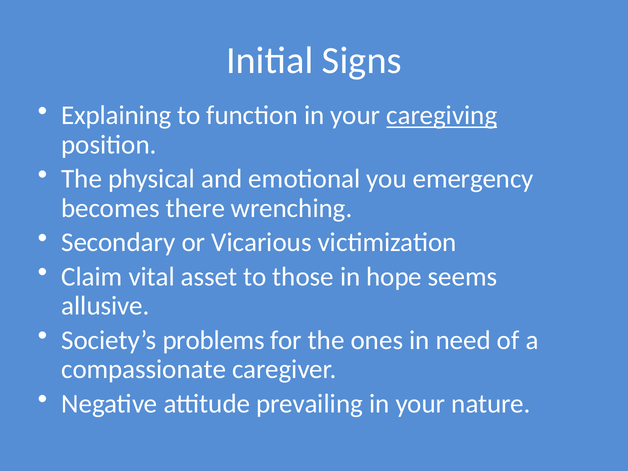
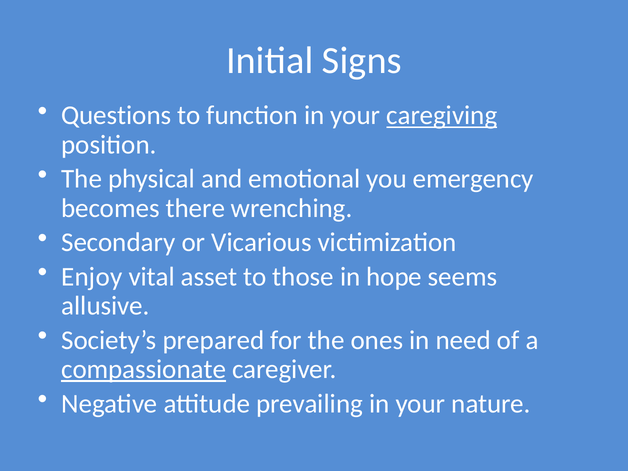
Explaining: Explaining -> Questions (116, 115)
Claim: Claim -> Enjoy (92, 277)
problems: problems -> prepared (213, 340)
compassionate underline: none -> present (144, 369)
